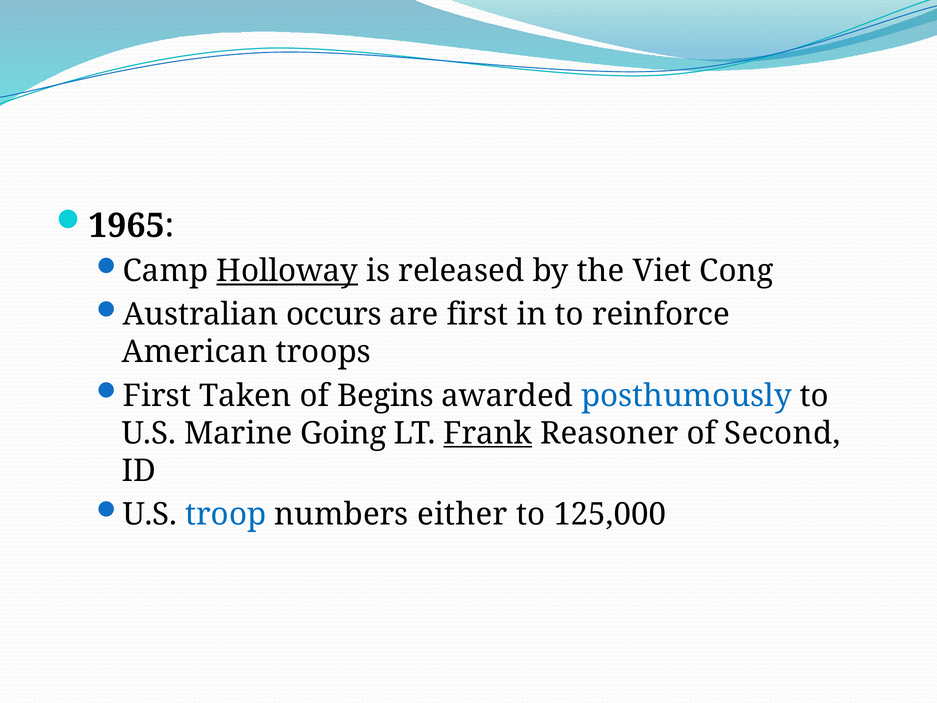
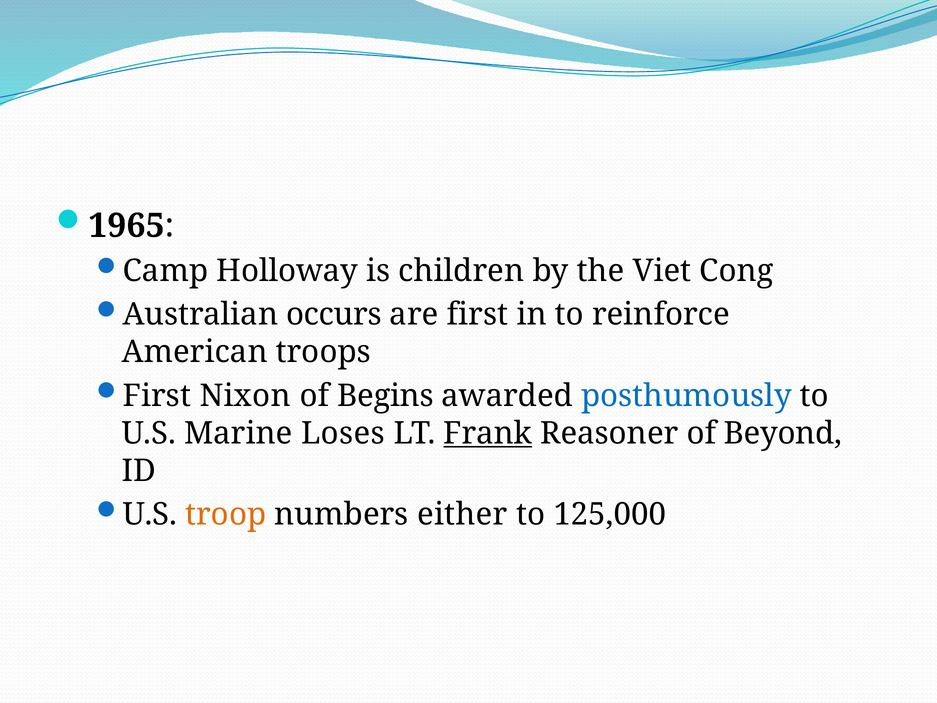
Holloway underline: present -> none (287, 271)
released: released -> children (461, 271)
Taken: Taken -> Nixon (245, 396)
Going: Going -> Loses (343, 433)
Second: Second -> Beyond (783, 433)
troop colour: blue -> orange (226, 514)
